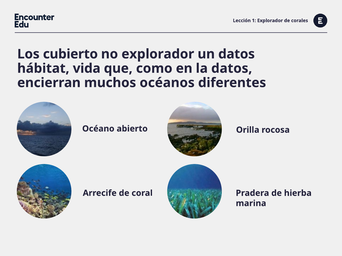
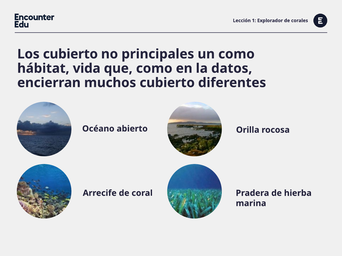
no explorador: explorador -> principales (158, 54)
un datos: datos -> como (236, 54)
muchos océanos: océanos -> cubierto (167, 83)
